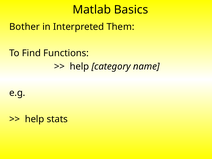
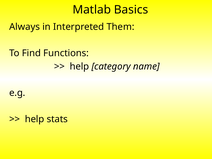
Bother: Bother -> Always (25, 27)
